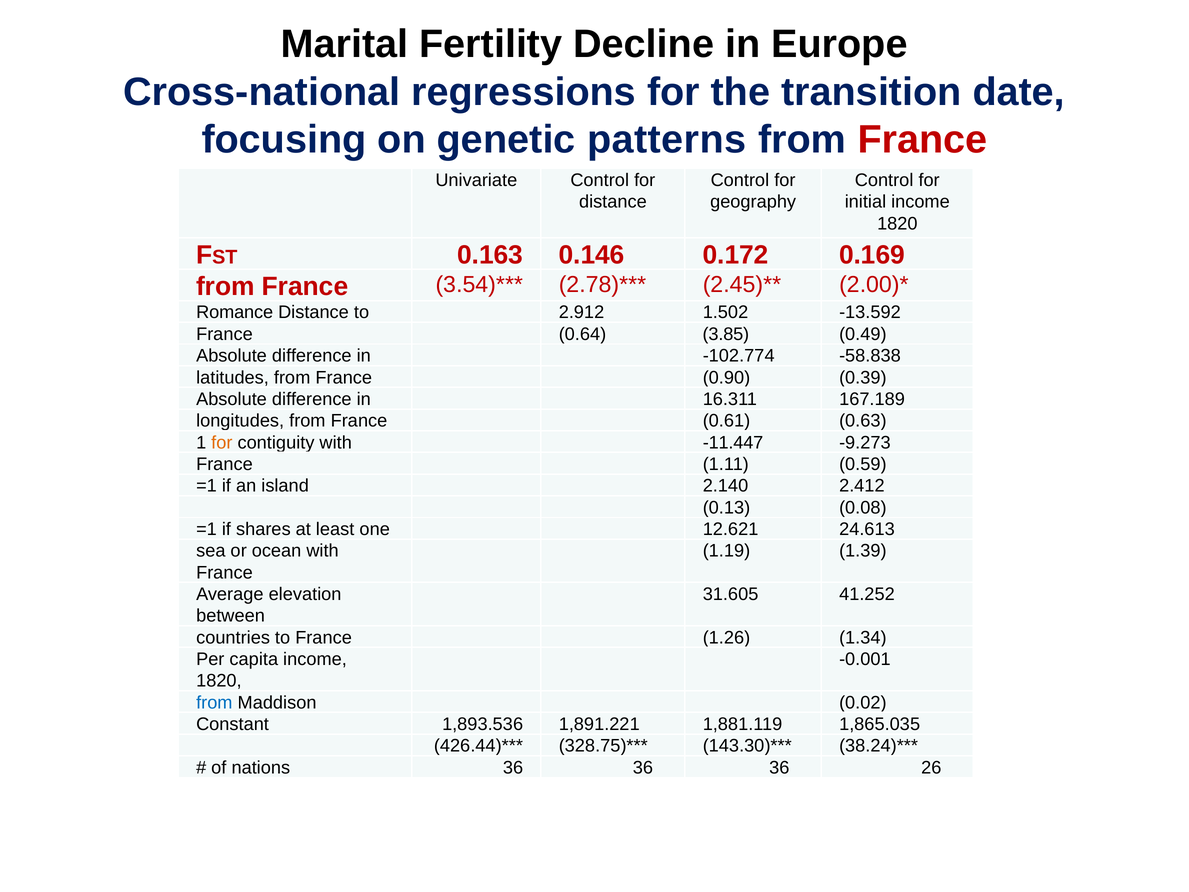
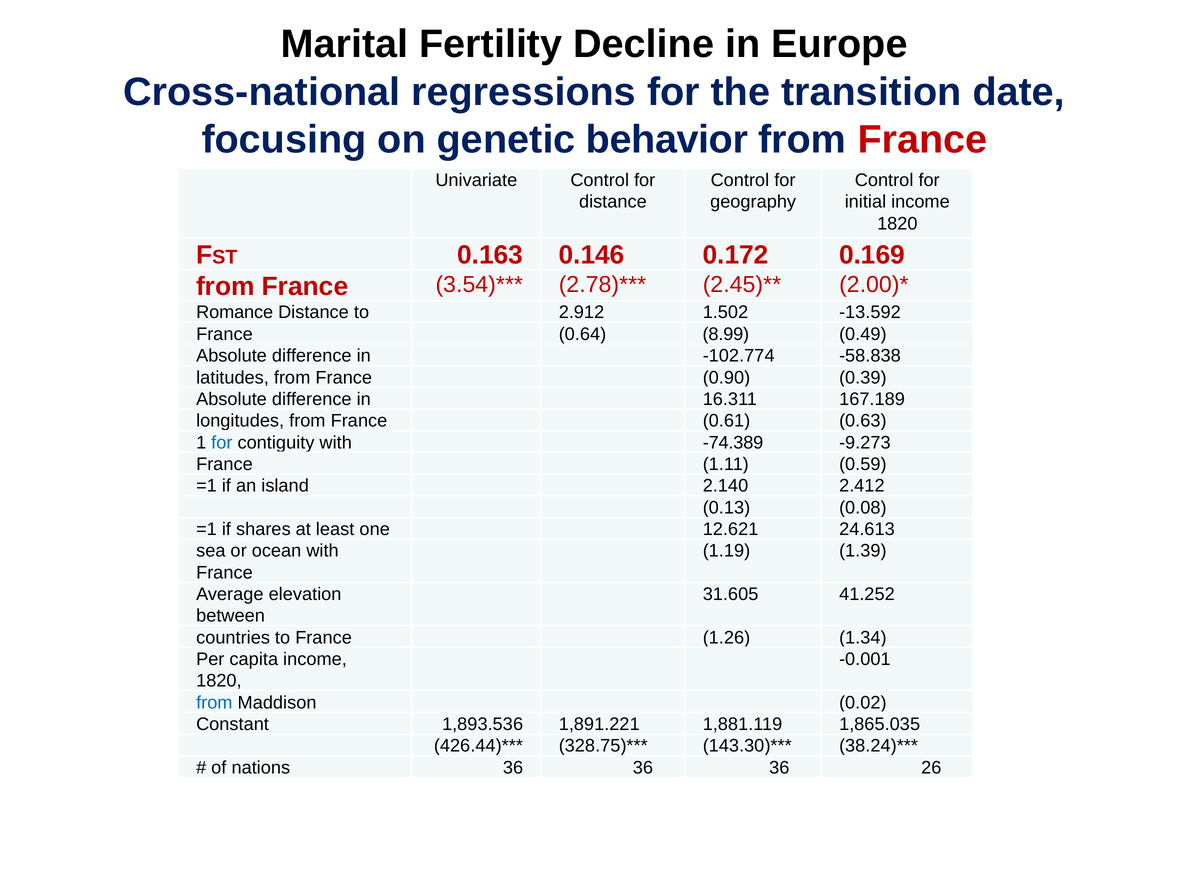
patterns: patterns -> behavior (667, 139)
3.85: 3.85 -> 8.99 (726, 334)
for colour: orange -> blue (222, 442)
-11.447: -11.447 -> -74.389 (733, 442)
